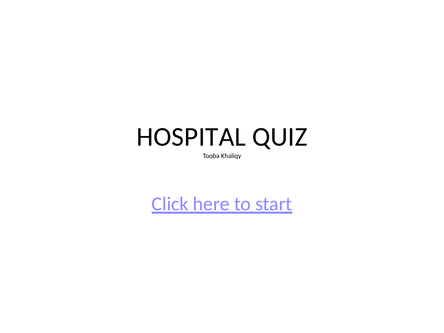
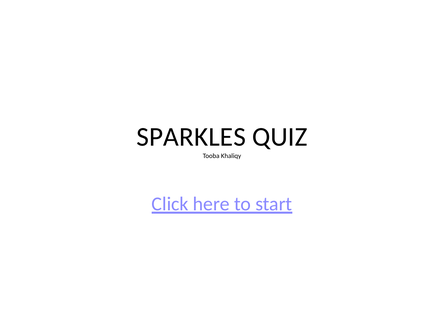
HOSPITAL: HOSPITAL -> SPARKLES (191, 137)
